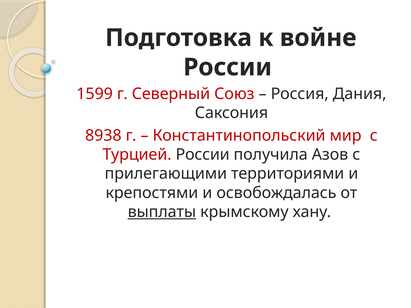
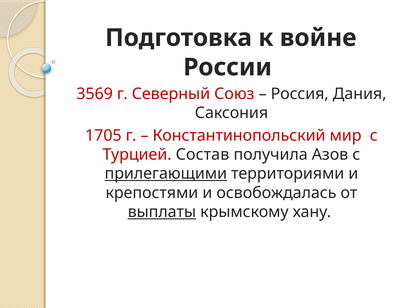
1599: 1599 -> 3569 (95, 94)
8938: 8938 -> 1705 (103, 136)
Турцией России: России -> Состав (203, 155)
прилегающими underline: none -> present (166, 174)
